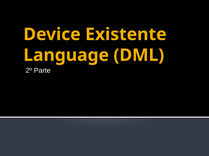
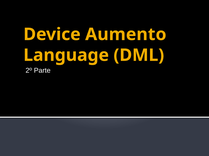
Existente: Existente -> Aumento (126, 35)
